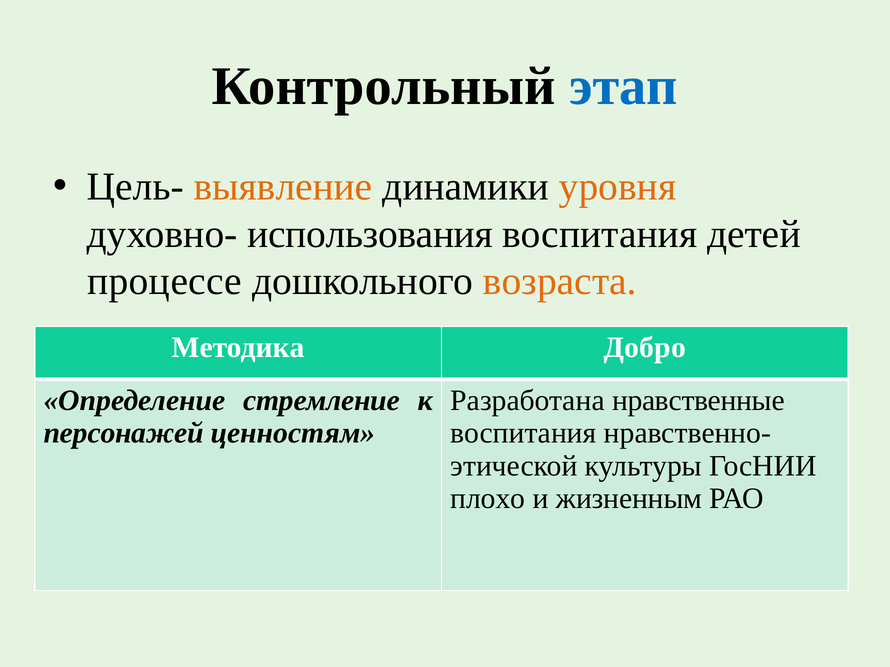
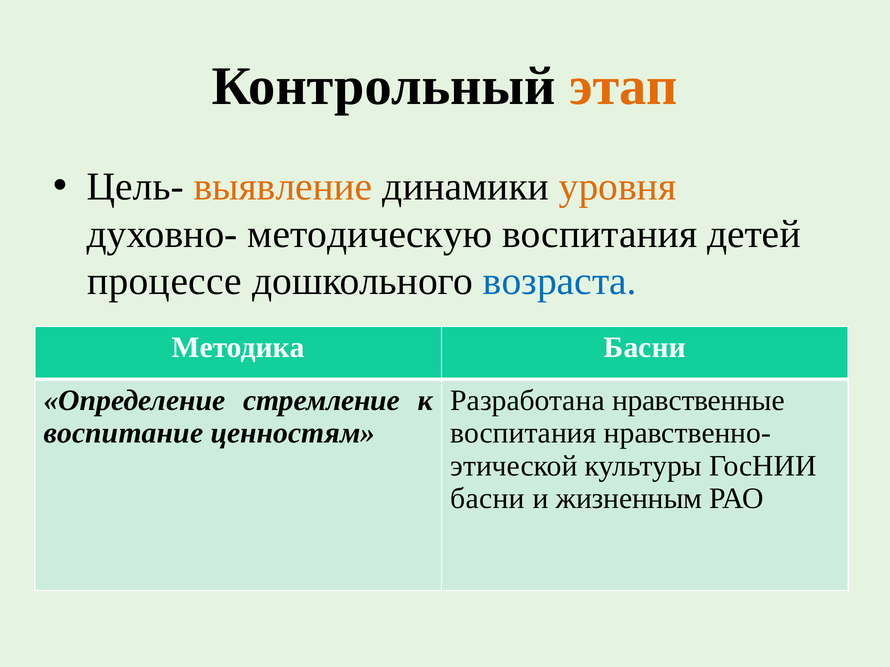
этап colour: blue -> orange (623, 86)
использования: использования -> методическую (370, 234)
возраста colour: orange -> blue (560, 282)
Методика Добро: Добро -> Басни (645, 348)
персонажей: персонажей -> воспитание (123, 433)
плохо: плохо -> басни (488, 499)
